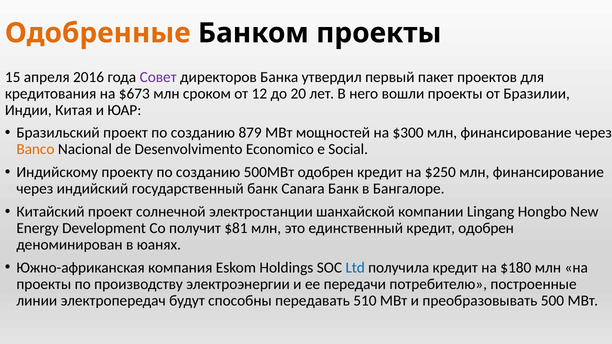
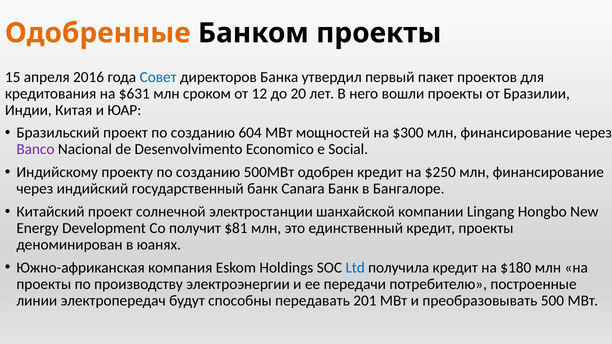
Совет colour: purple -> blue (158, 77)
$673: $673 -> $631 (134, 94)
879: 879 -> 604 (250, 133)
Banco colour: orange -> purple (35, 149)
кредит одобрен: одобрен -> проекты (486, 228)
510: 510 -> 201 (365, 301)
